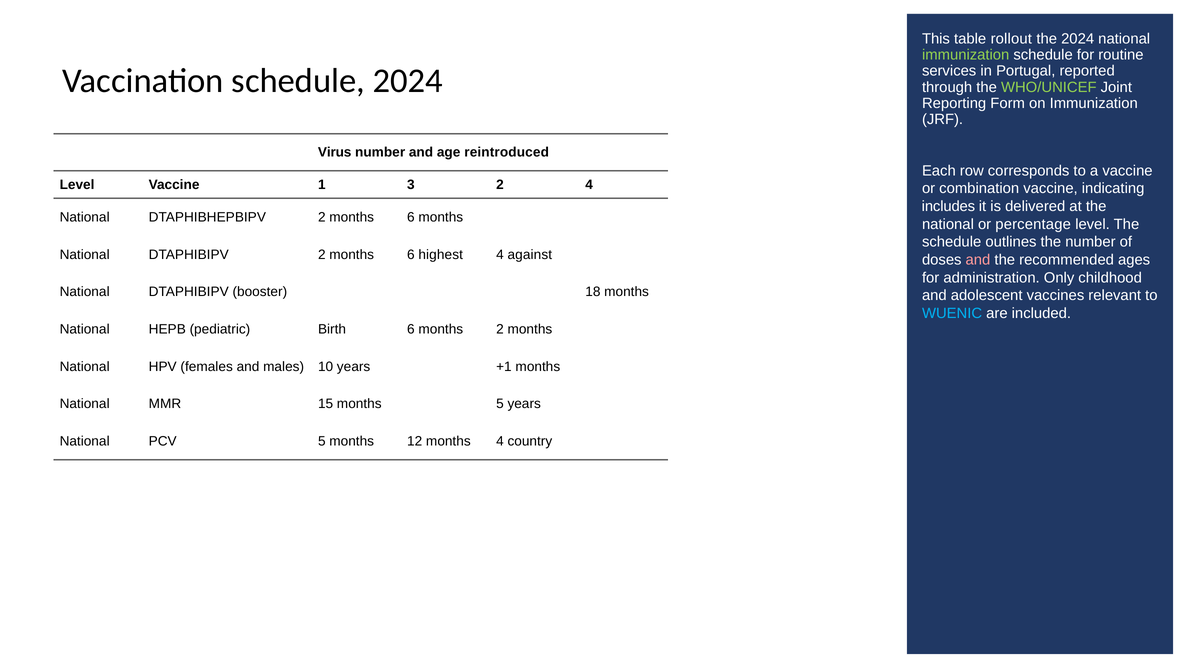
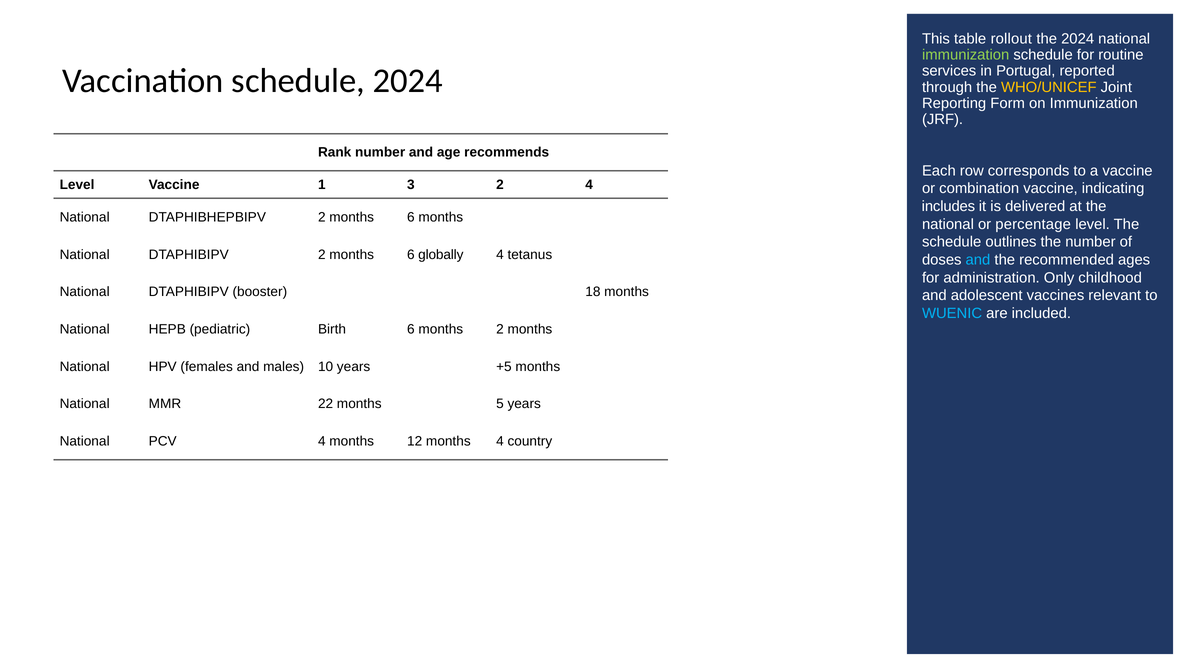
WHO/UNICEF colour: light green -> yellow (1049, 87)
Virus: Virus -> Rank (335, 153)
reintroduced: reintroduced -> recommends (507, 153)
highest: highest -> globally (441, 255)
against: against -> tetanus (530, 255)
and colour: pink -> light blue (978, 260)
+1: +1 -> +5 (504, 367)
15: 15 -> 22 (326, 404)
PCV 5: 5 -> 4 (322, 441)
